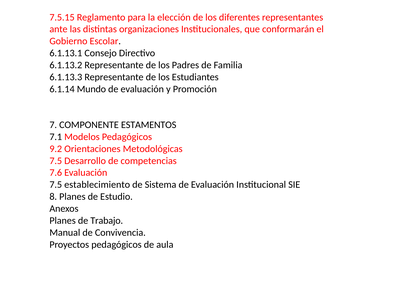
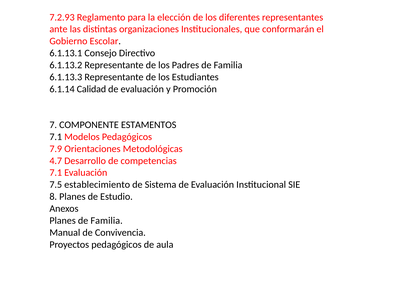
7.5.15: 7.5.15 -> 7.2.93 (62, 17)
Mundo: Mundo -> Calidad (91, 89)
9.2: 9.2 -> 7.9 (56, 149)
7.5: 7.5 -> 4.7 (56, 161)
7.6: 7.6 -> 7.1 (56, 173)
Planes de Trabajo: Trabajo -> Familia (107, 221)
